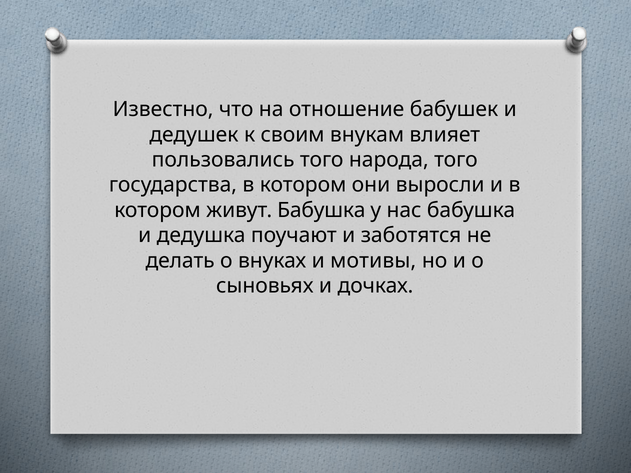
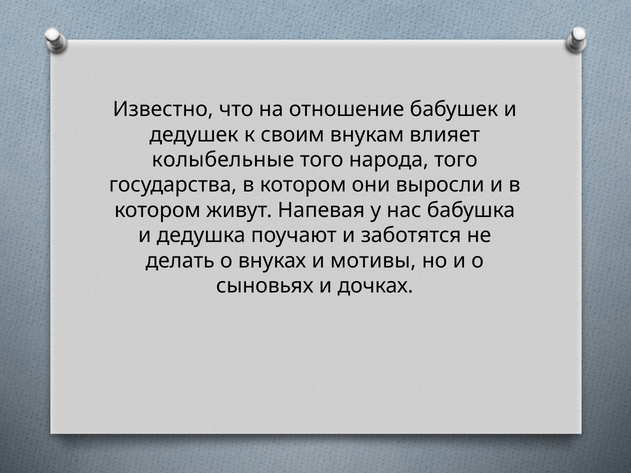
пользовались: пользовались -> колыбельные (223, 160)
живут Бабушка: Бабушка -> Напевая (321, 210)
